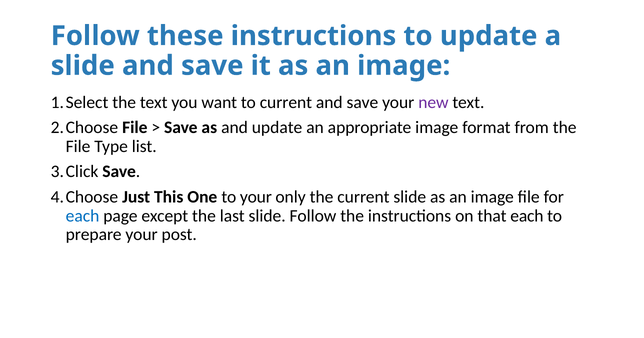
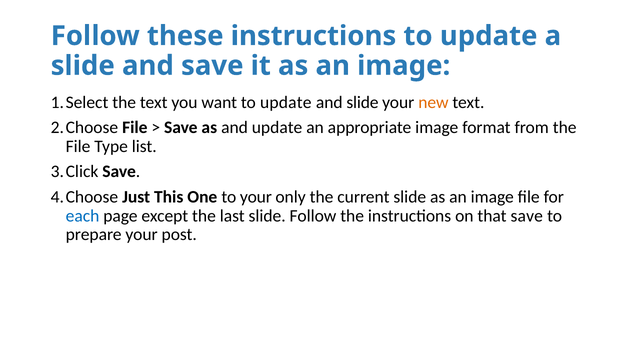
want to current: current -> update (286, 103)
save: save -> slide (362, 103)
new colour: purple -> orange (433, 103)
that each: each -> save (527, 216)
